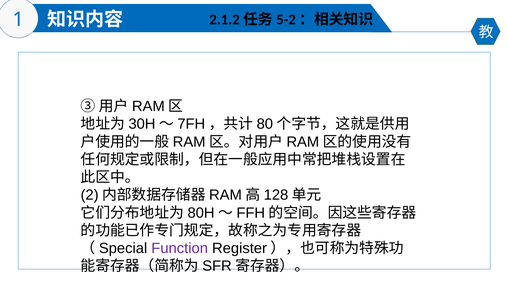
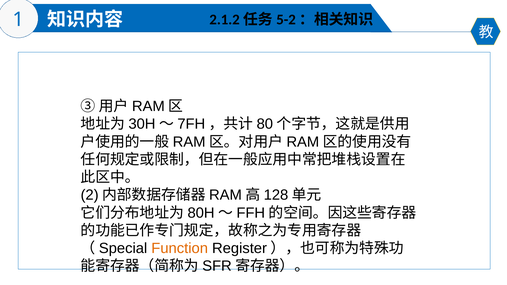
Function colour: purple -> orange (180, 248)
